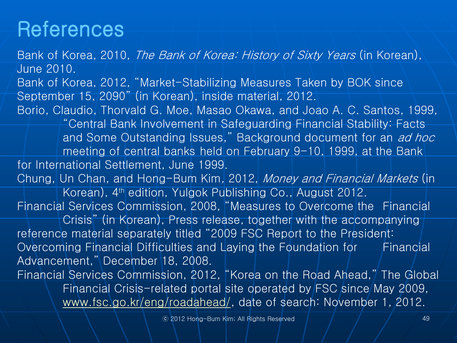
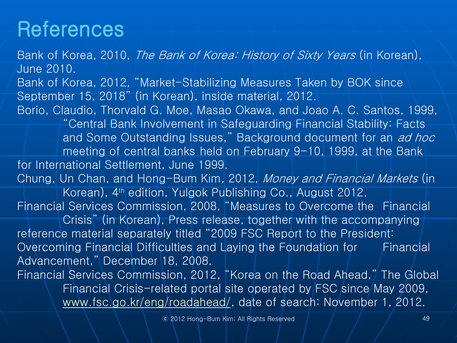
2090: 2090 -> 2018 (115, 96)
